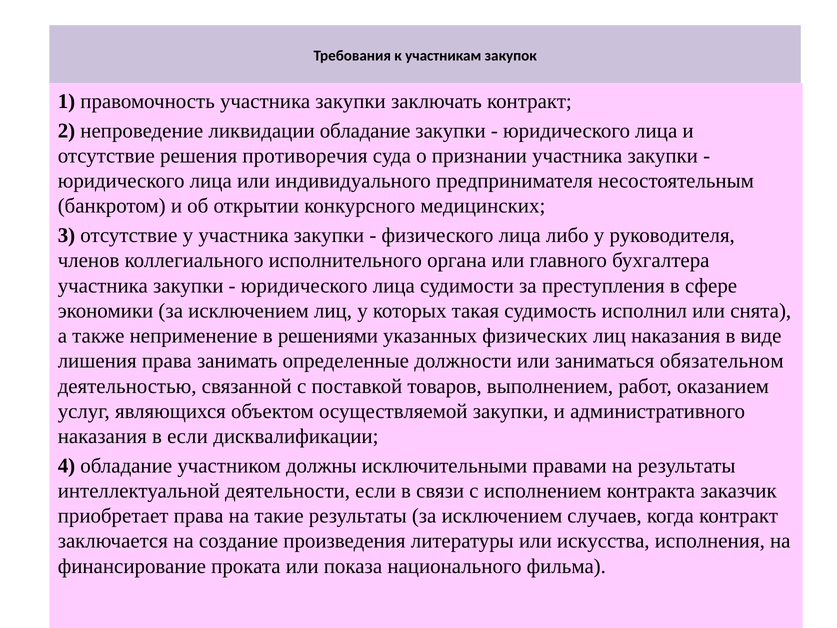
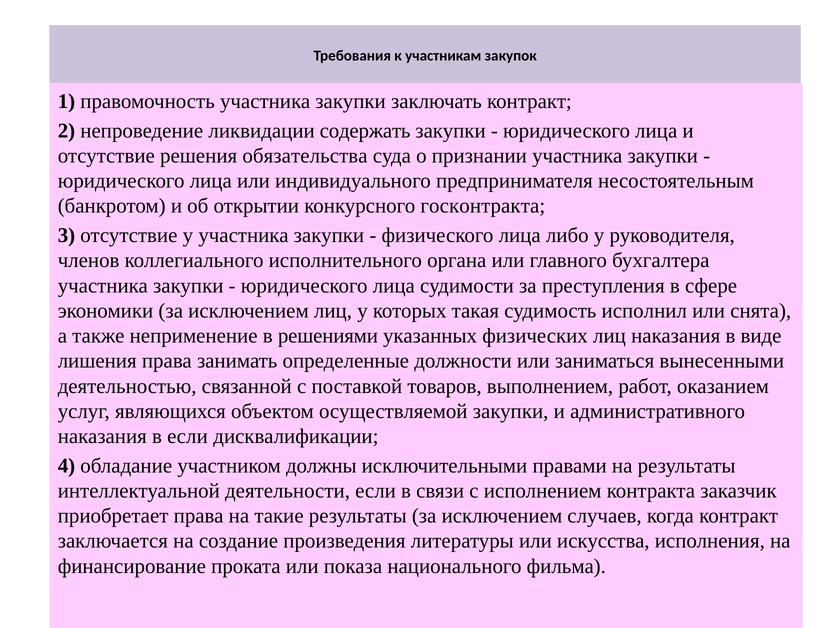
ликвидации обладание: обладание -> содержать (365, 131)
противоречия: противоречия -> обязательства (305, 156)
медицинских: медицинских -> госконтракта (483, 206)
обязательном: обязательном -> вынесенными (722, 361)
